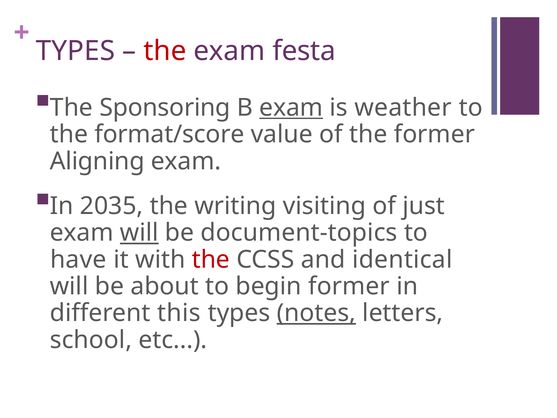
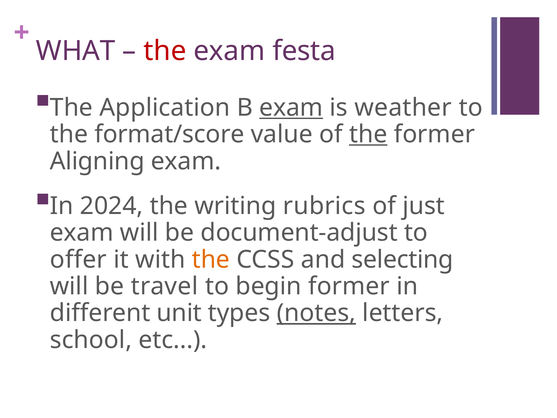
TYPES: TYPES -> WHAT (76, 51)
Sponsoring: Sponsoring -> Application (165, 108)
the underline: none -> present (368, 134)
2035: 2035 -> 2024 (112, 206)
visiting: visiting -> rubrics (324, 206)
will underline: present -> none (139, 233)
document-topics: document-topics -> document-adjust (299, 233)
have: have -> offer (78, 259)
the colour: red -> orange (211, 259)
identical: identical -> selecting (403, 259)
about: about -> travel (164, 286)
this: this -> unit (179, 313)
